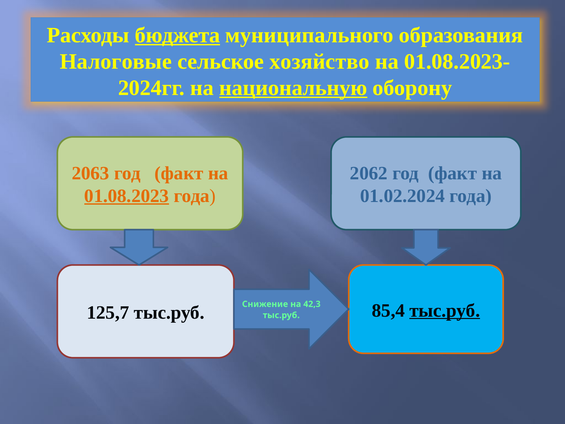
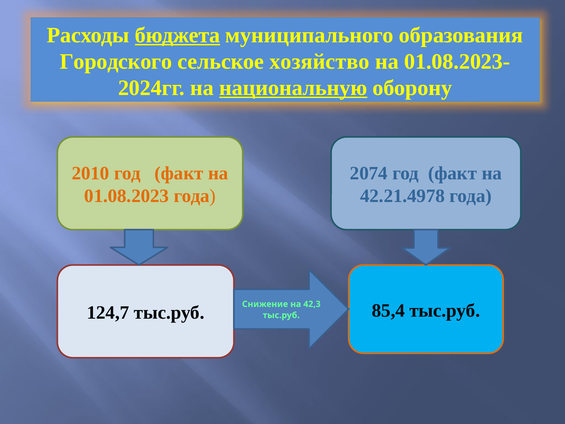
Налоговые: Налоговые -> Городского (116, 62)
2063: 2063 -> 2010 (91, 173)
2062: 2062 -> 2074 (369, 173)
01.08.2023 underline: present -> none (127, 196)
01.02.2024: 01.02.2024 -> 42.21.4978 (403, 196)
125,7: 125,7 -> 124,7 (108, 312)
тыс.руб underline: present -> none (445, 310)
